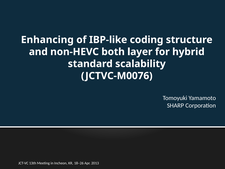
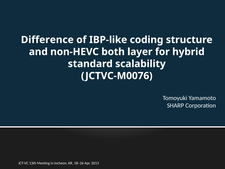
Enhancing: Enhancing -> Difference (47, 40)
